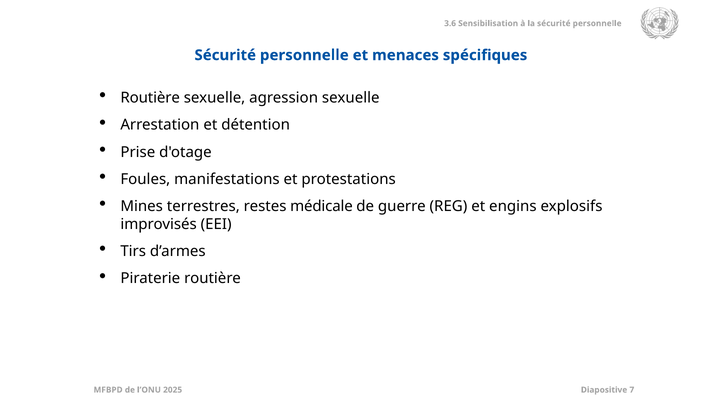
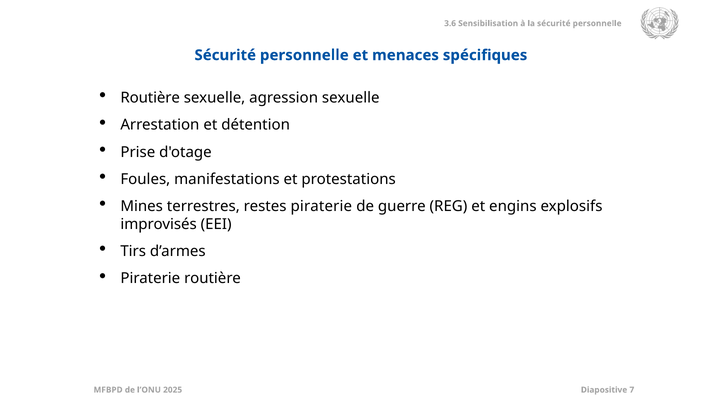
restes médicale: médicale -> piraterie (321, 206)
